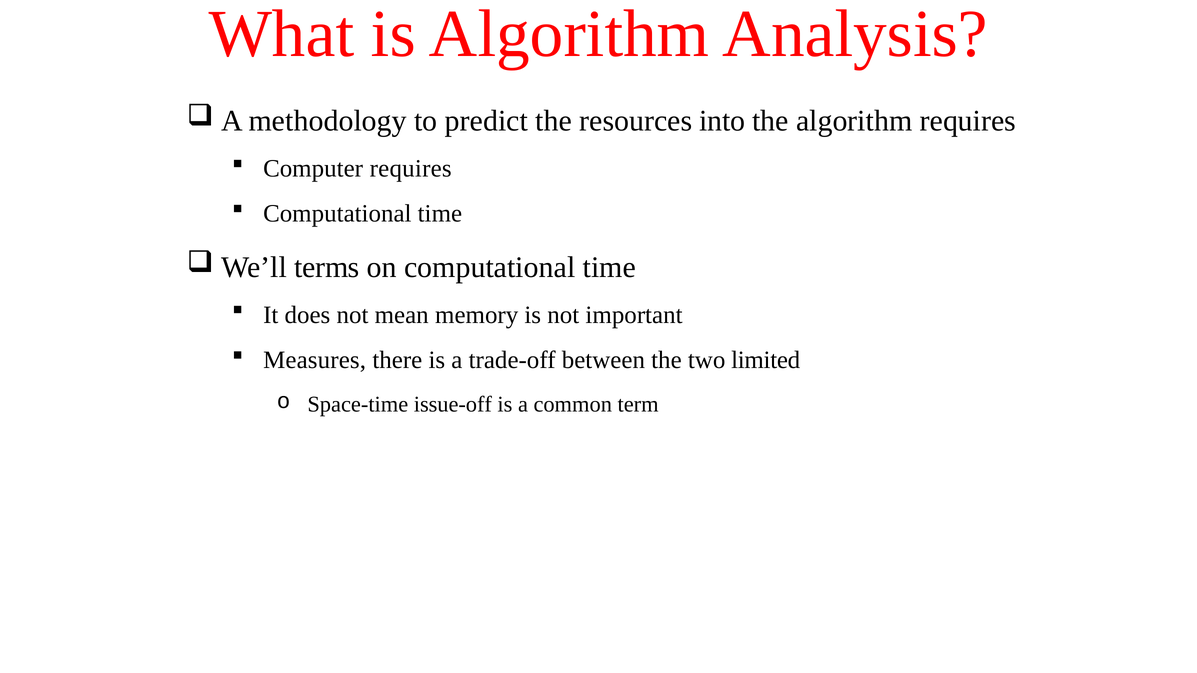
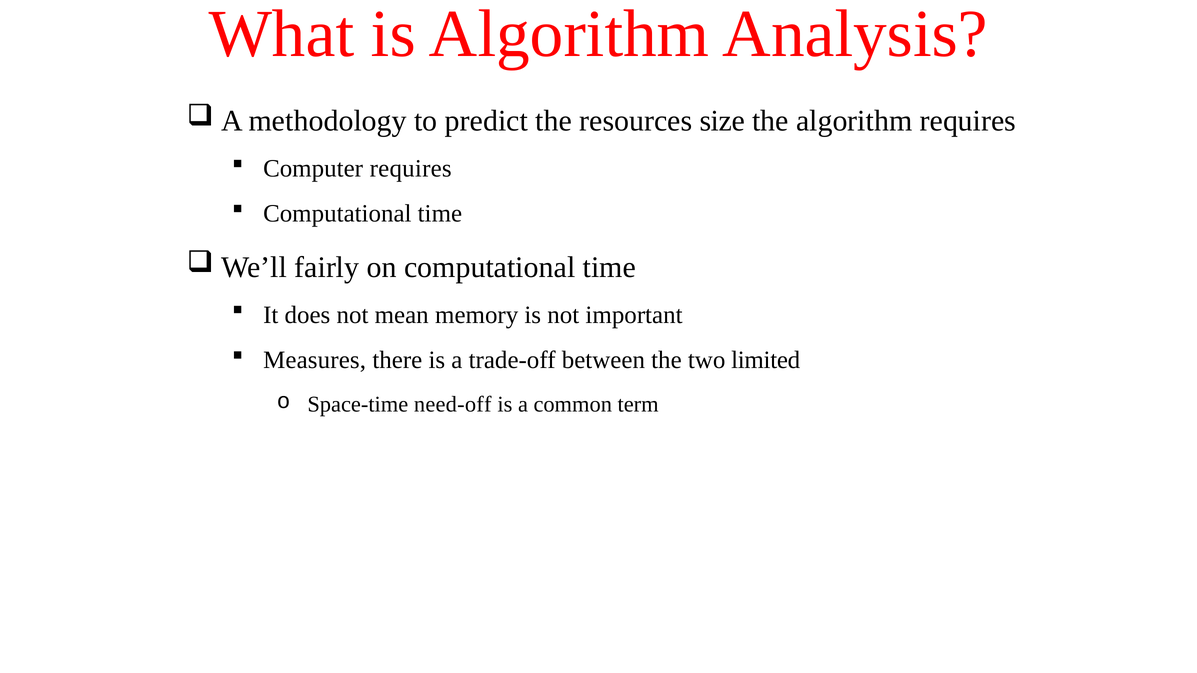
into: into -> size (722, 121)
terms: terms -> fairly (327, 267)
issue-off: issue-off -> need-off (453, 404)
